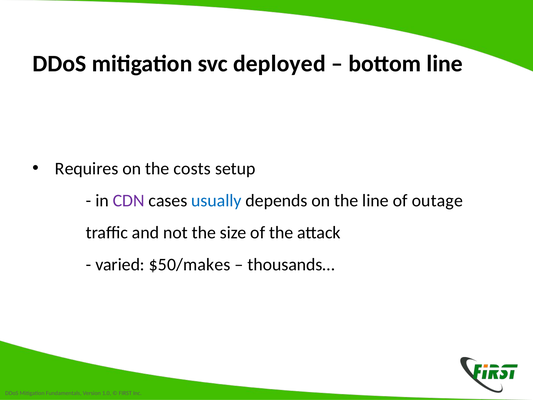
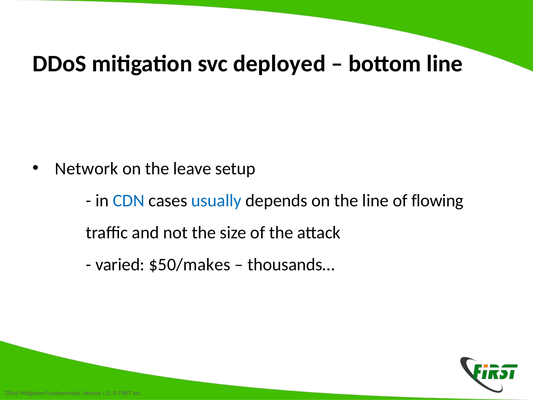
Requires: Requires -> Network (87, 169)
costs: costs -> leave (192, 169)
CDN colour: purple -> blue (129, 201)
outage: outage -> flowing (438, 201)
